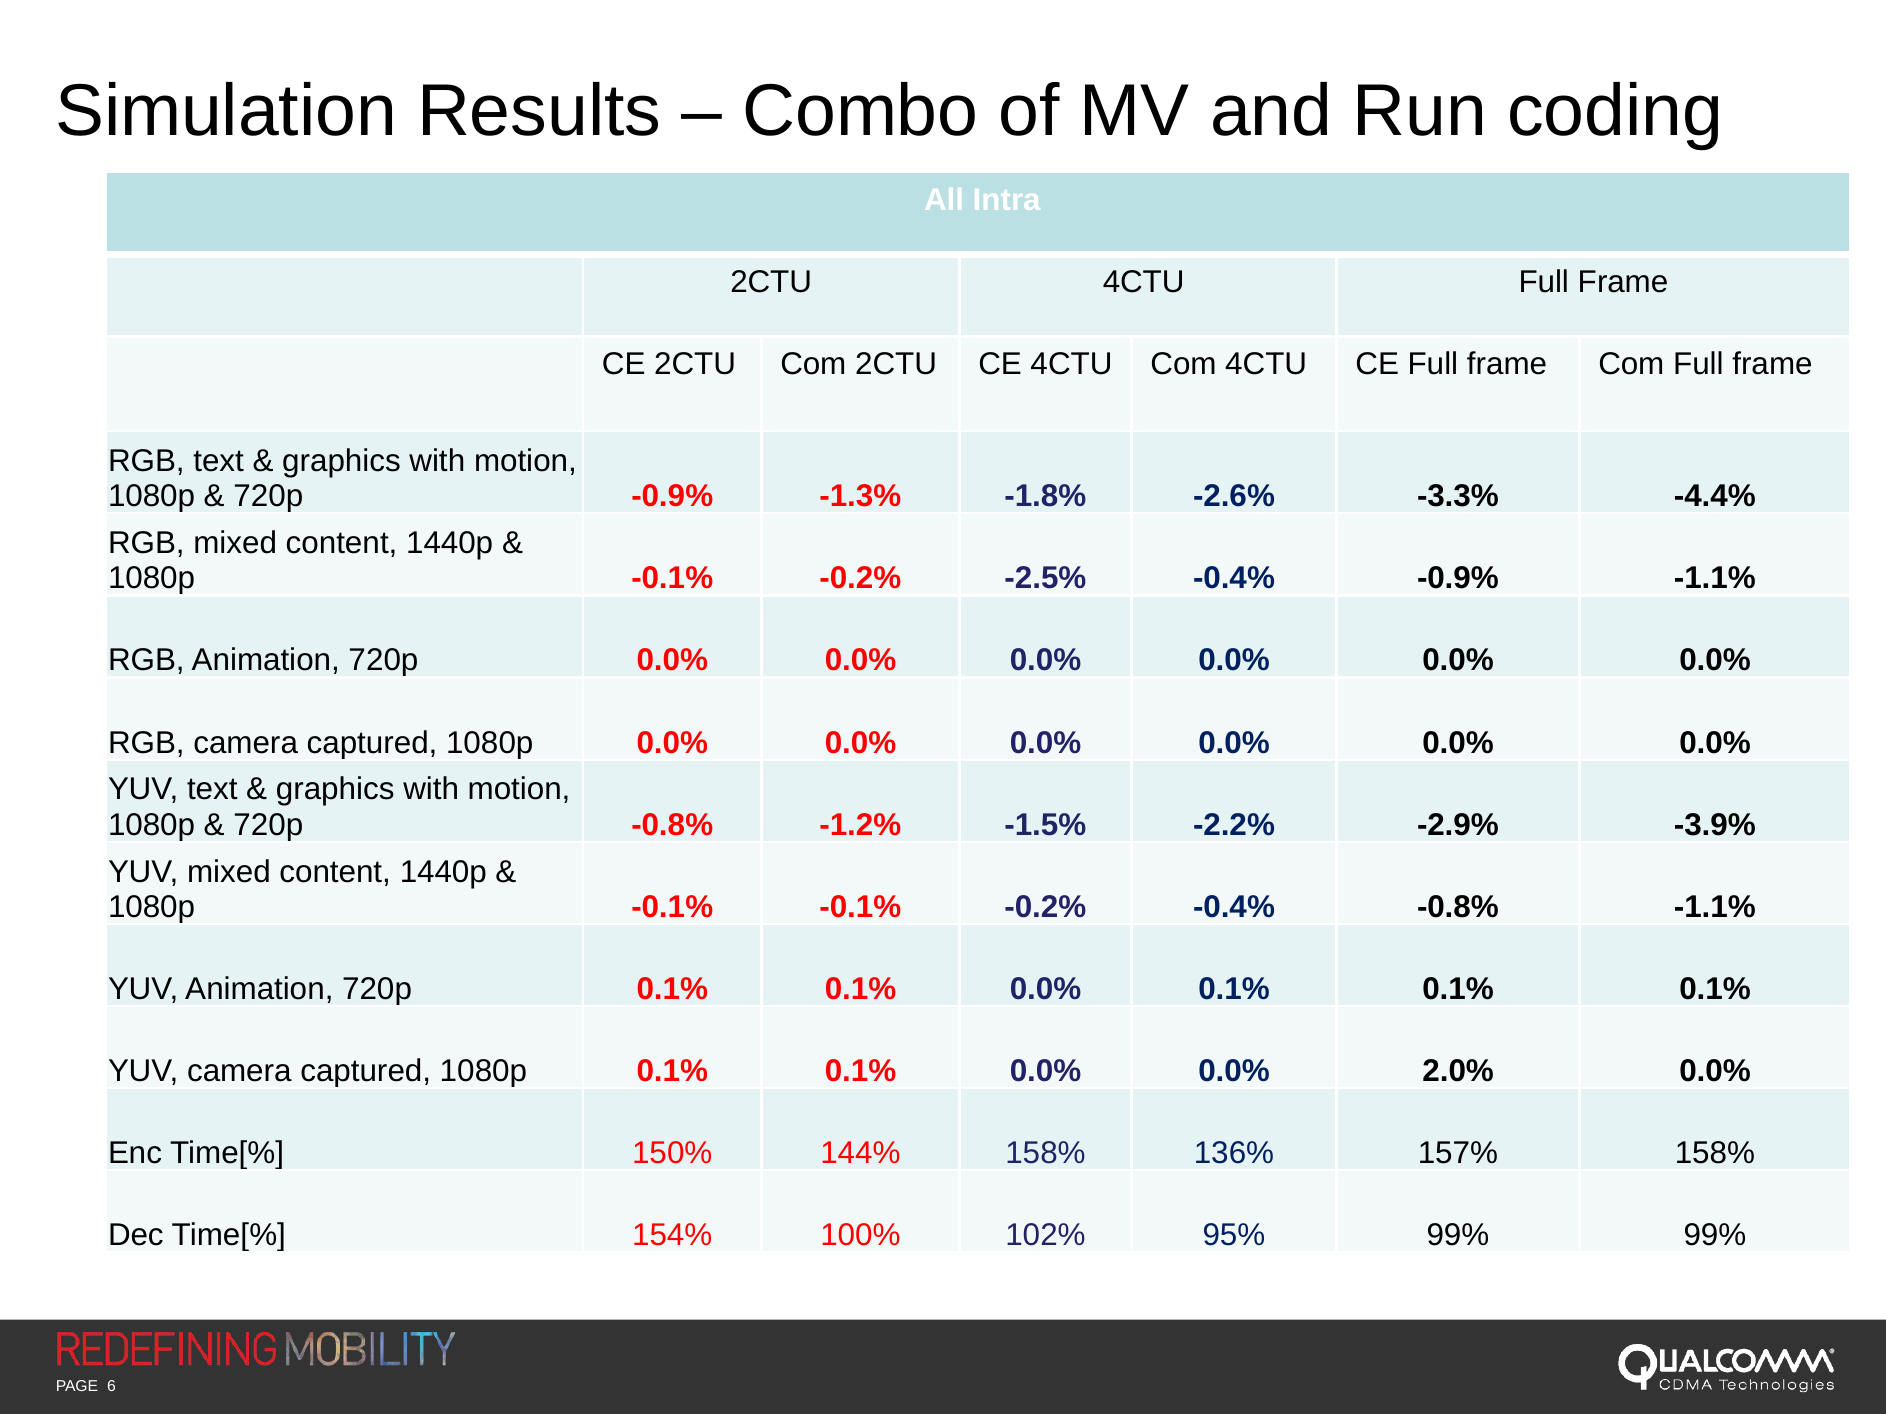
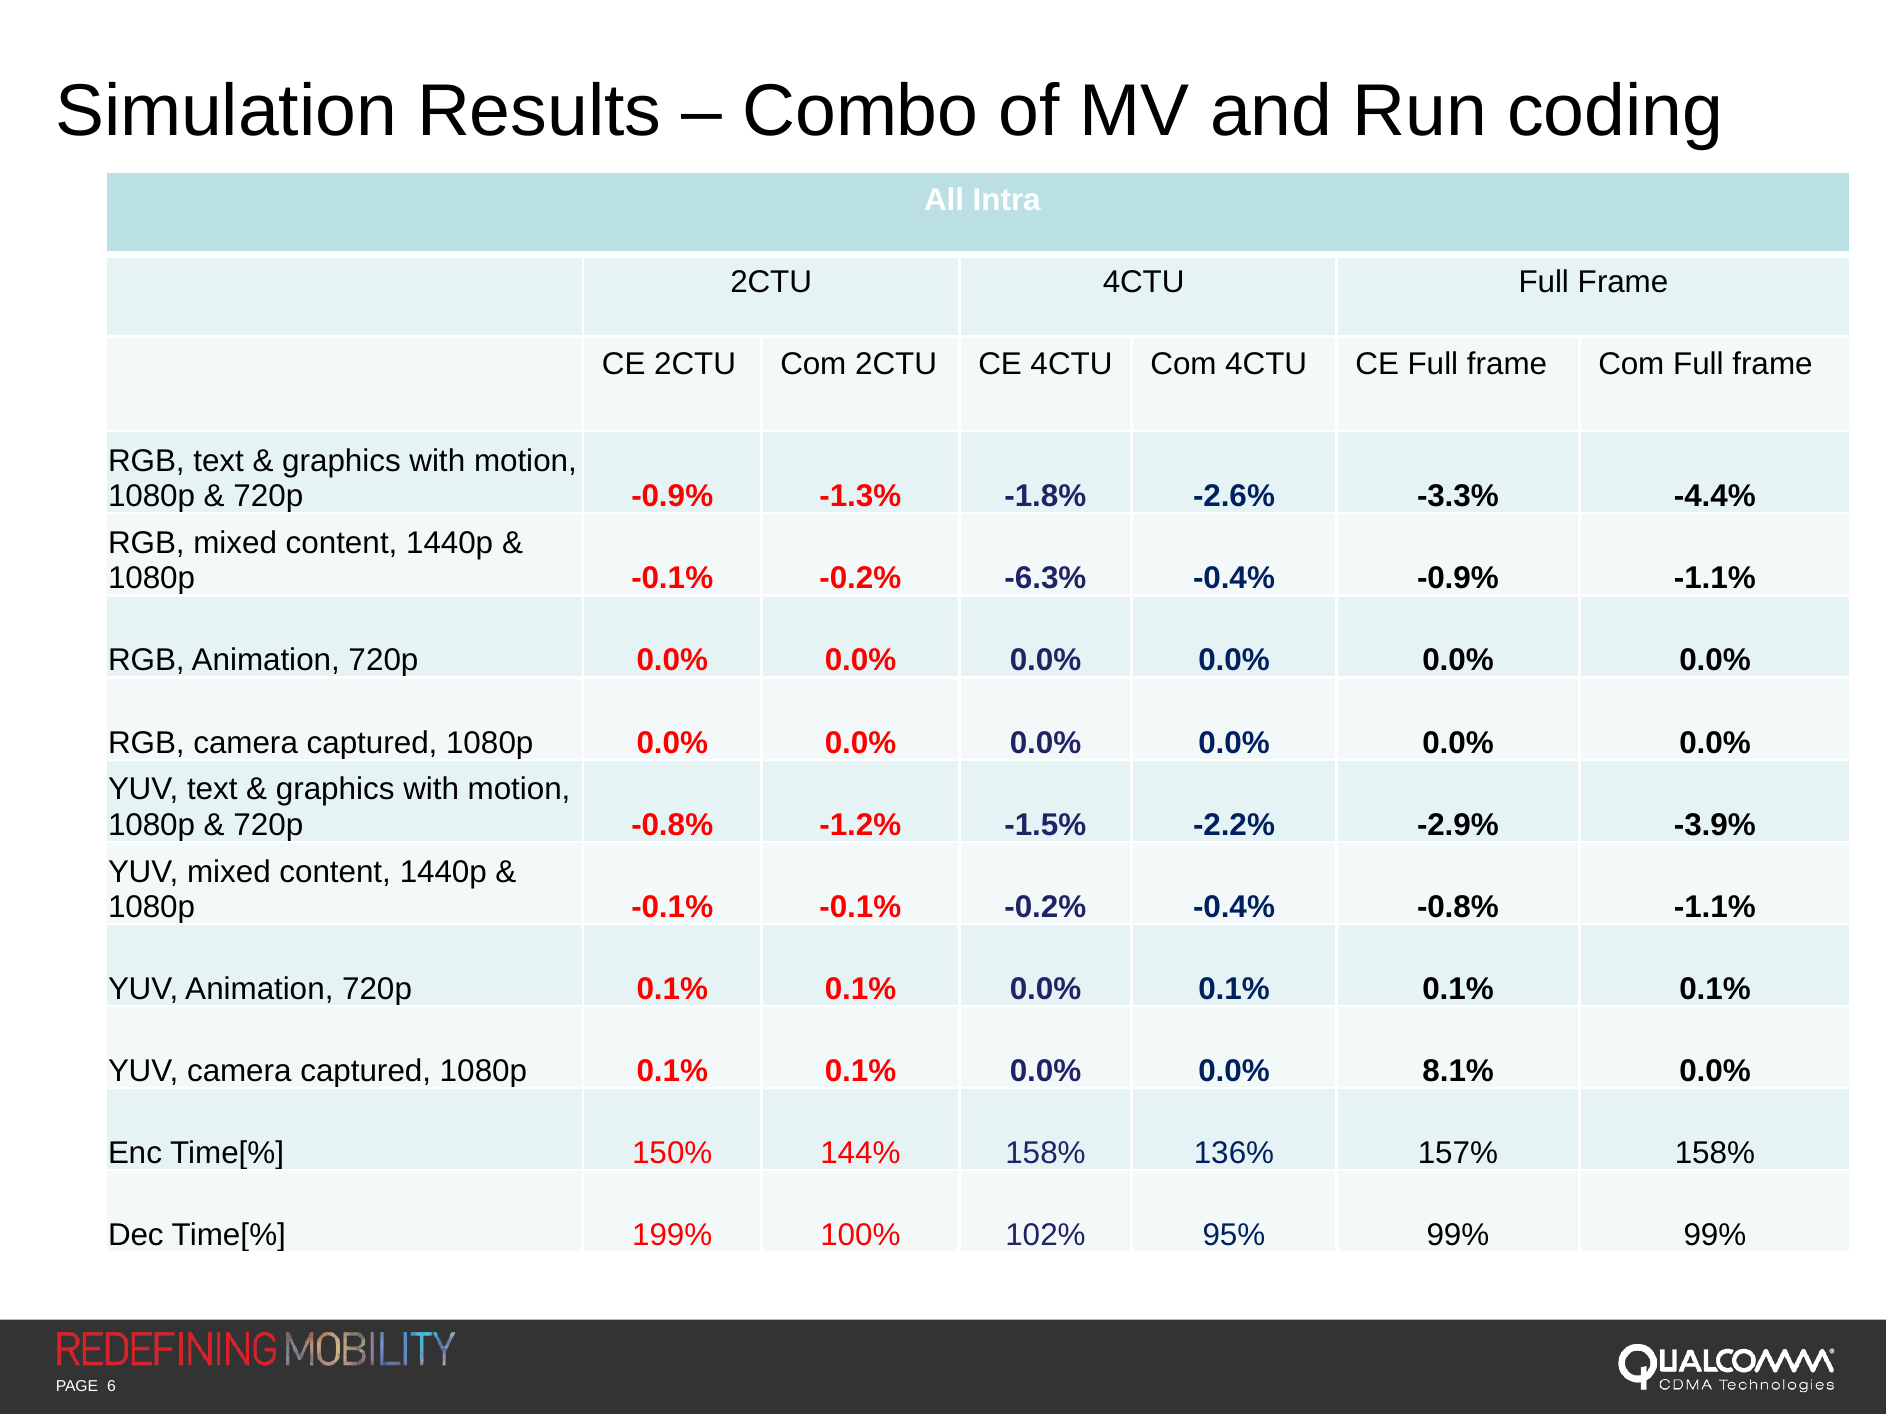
-2.5%: -2.5% -> -6.3% (1045, 579)
2.0%: 2.0% -> 8.1% (1458, 1071)
154%: 154% -> 199% (672, 1236)
